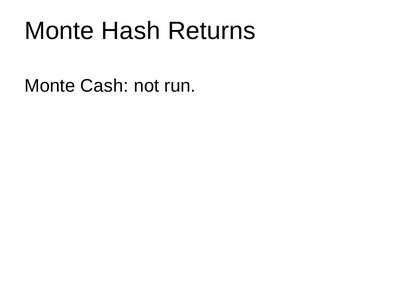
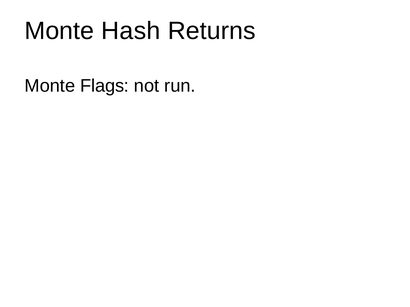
Cash: Cash -> Flags (105, 86)
